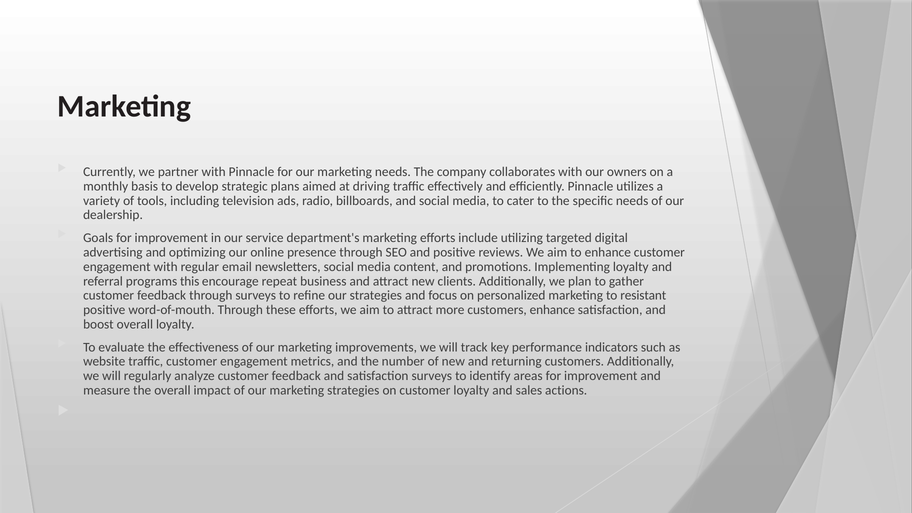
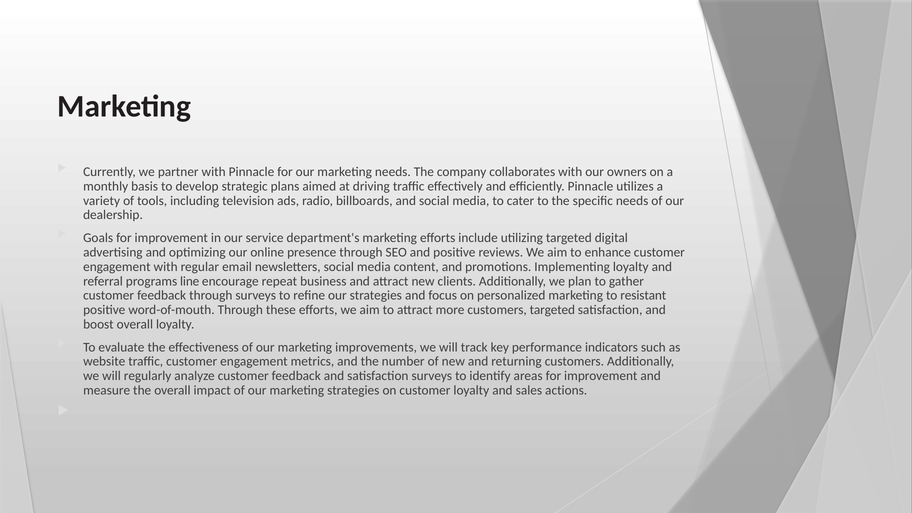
this: this -> line (190, 281)
customers enhance: enhance -> targeted (552, 310)
